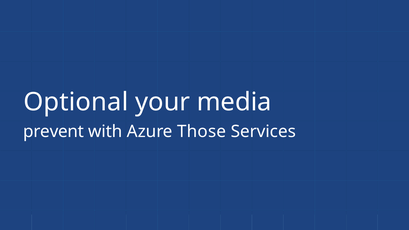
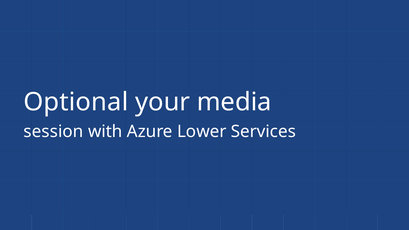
prevent: prevent -> session (53, 131)
Those: Those -> Lower (202, 131)
